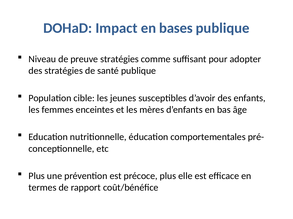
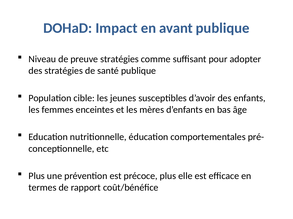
bases: bases -> avant (176, 28)
